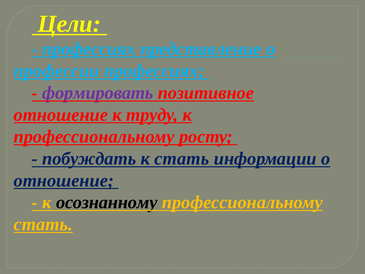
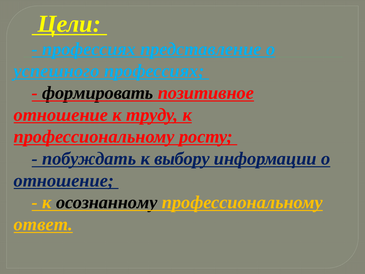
профессии: профессии -> успешного (57, 71)
формировать colour: purple -> black (98, 93)
к стать: стать -> выбору (182, 158)
стать: стать -> ответ (43, 224)
